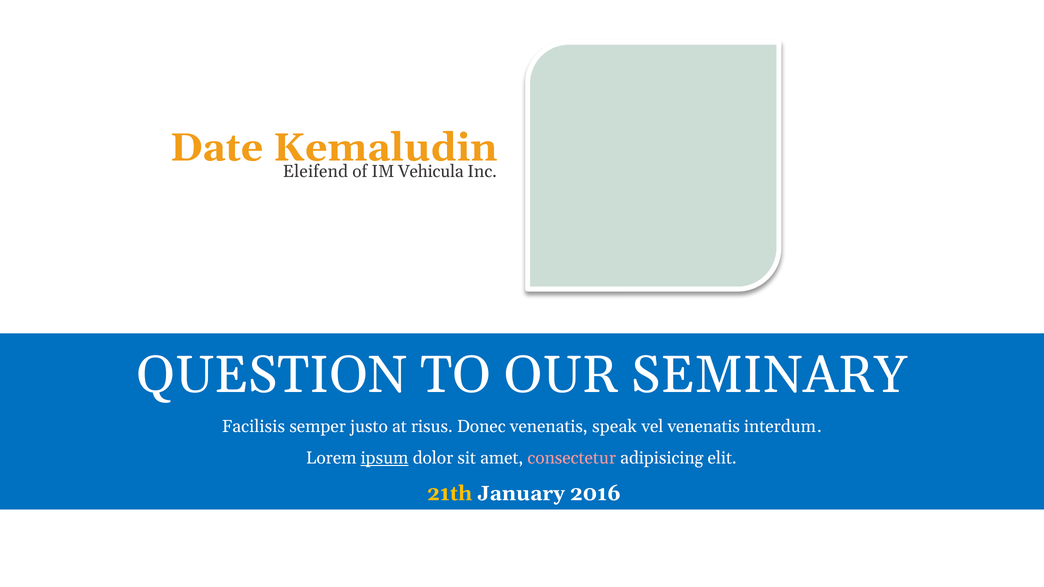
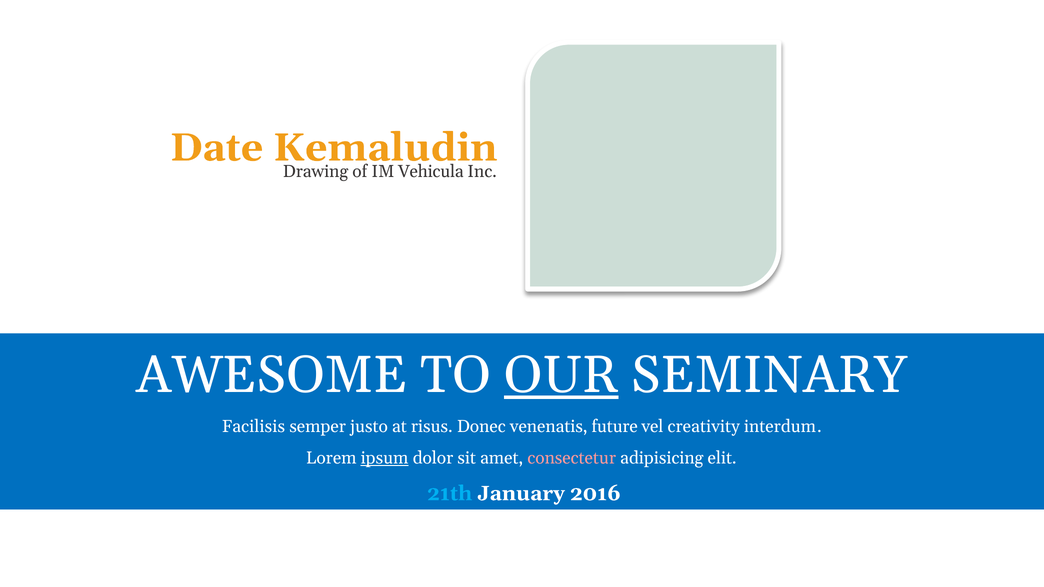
Eleifend: Eleifend -> Drawing (316, 172)
QUESTION: QUESTION -> AWESOME (272, 375)
OUR underline: none -> present (561, 375)
speak: speak -> future (615, 427)
vel venenatis: venenatis -> creativity (704, 427)
21th colour: yellow -> light blue (450, 494)
